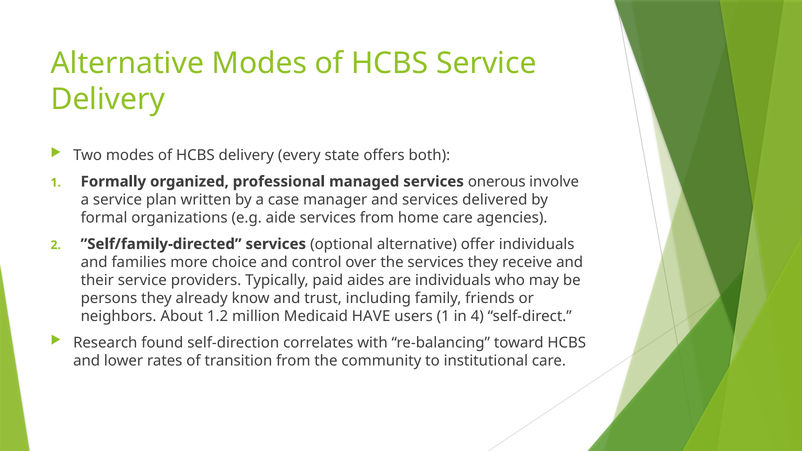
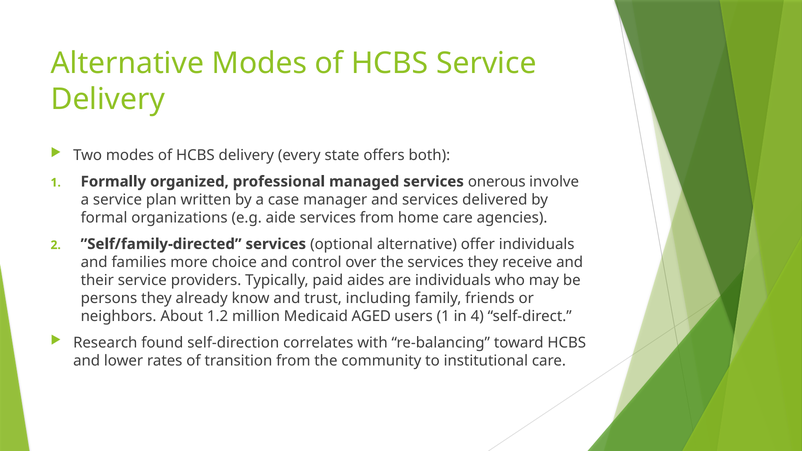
HAVE: HAVE -> AGED (371, 316)
